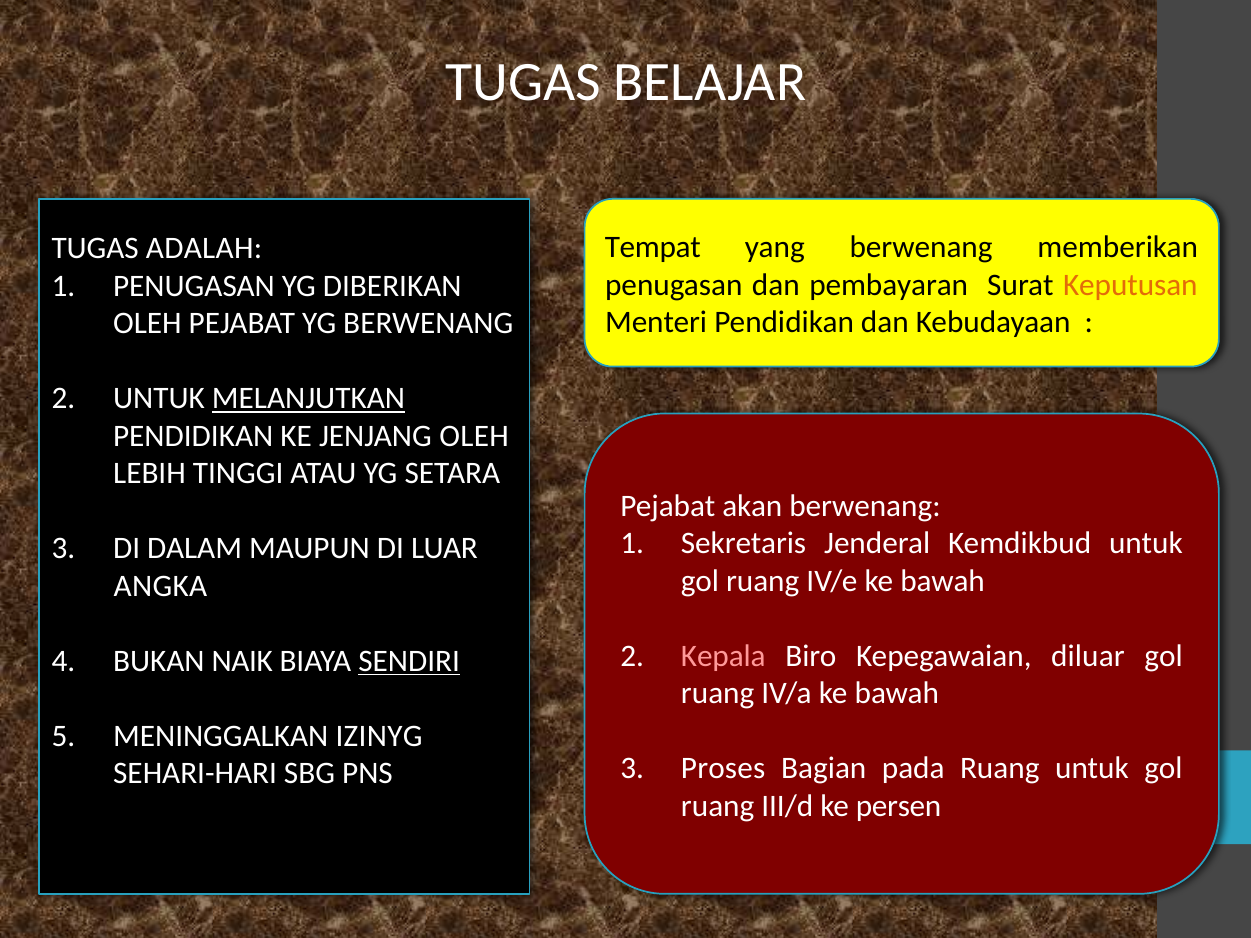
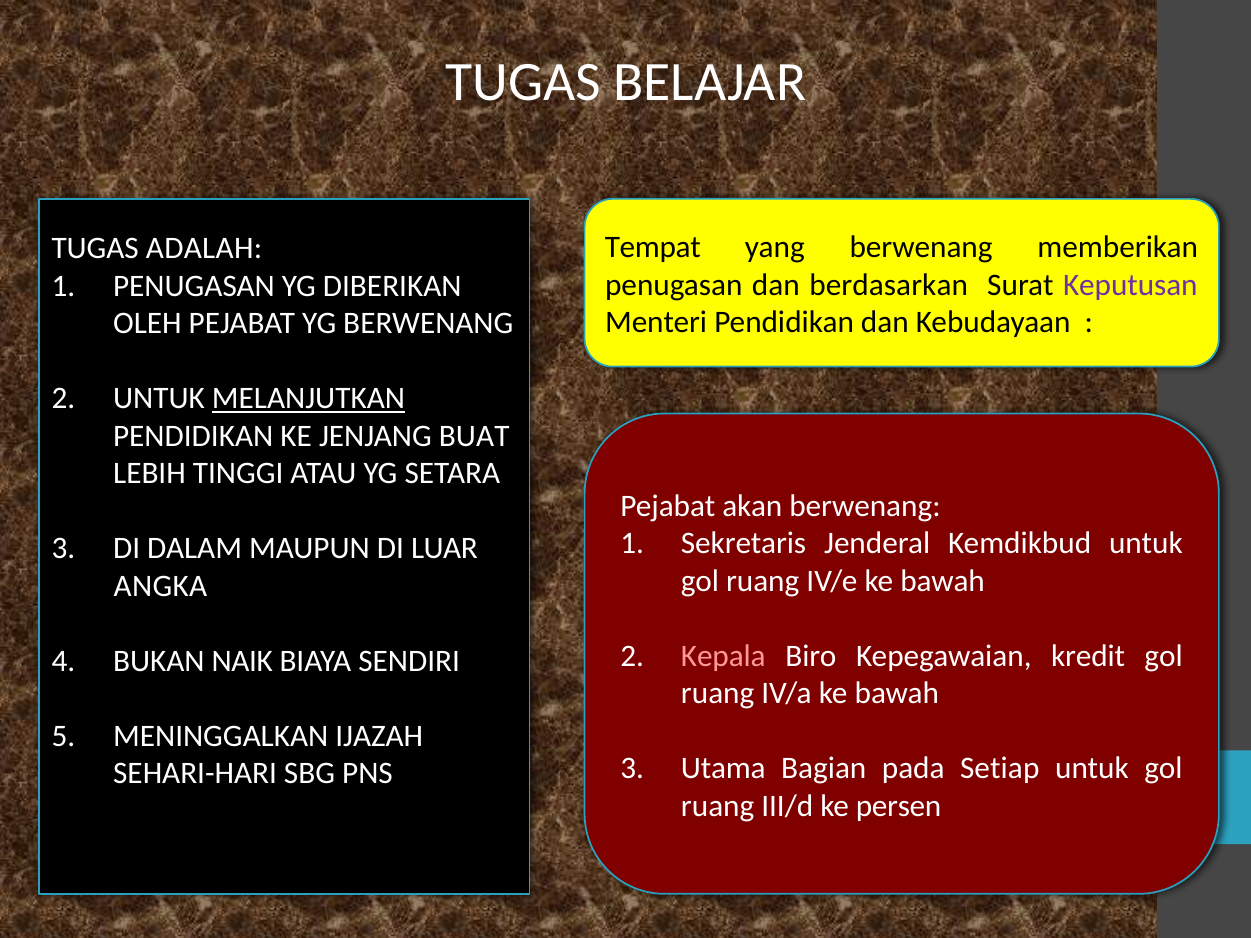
pembayaran: pembayaran -> berdasarkan (889, 285)
Keputusan colour: orange -> purple (1130, 285)
JENJANG OLEH: OLEH -> BUAT (474, 436)
diluar: diluar -> kredit (1088, 656)
SENDIRI underline: present -> none (409, 661)
IZINYG: IZINYG -> IJAZAH (379, 736)
Proses: Proses -> Utama (723, 769)
pada Ruang: Ruang -> Setiap (1000, 769)
